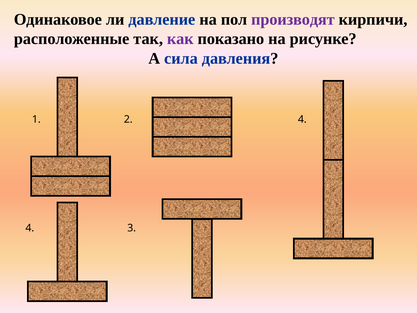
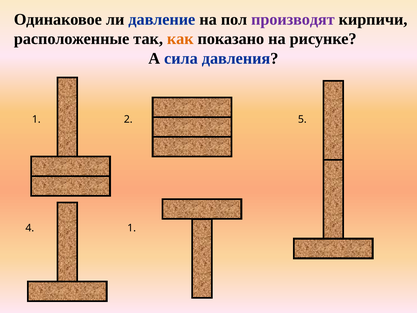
как colour: purple -> orange (180, 39)
2 4: 4 -> 5 (302, 119)
4 3: 3 -> 1 (132, 228)
